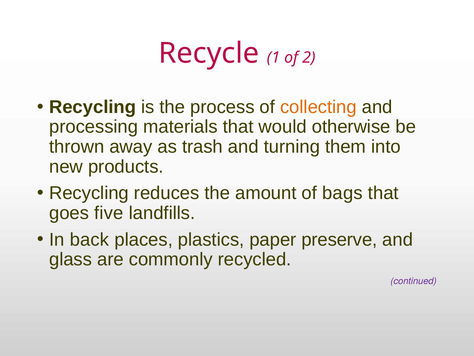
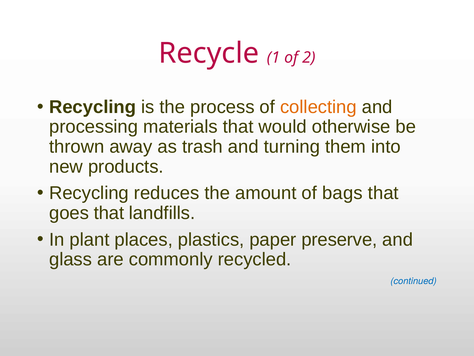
goes five: five -> that (109, 213)
back: back -> plant (90, 239)
continued colour: purple -> blue (414, 281)
